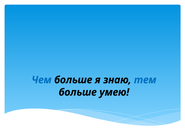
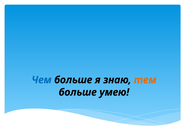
тем colour: blue -> orange (145, 80)
